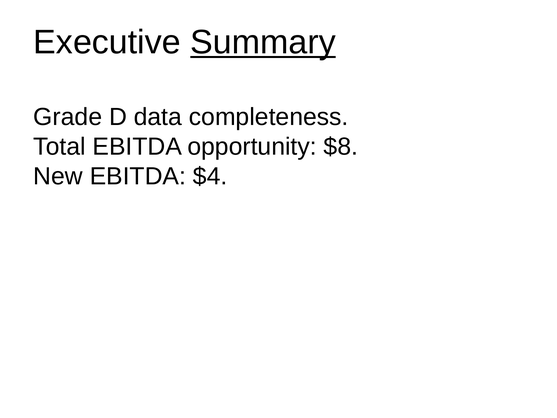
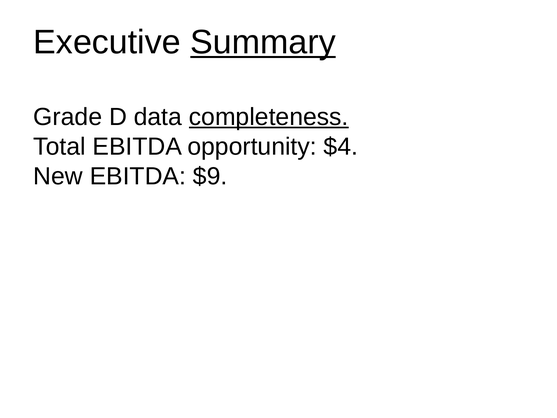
completeness underline: none -> present (269, 117)
$8: $8 -> $4 (341, 147)
$4: $4 -> $9 (210, 176)
